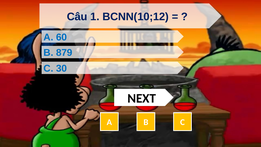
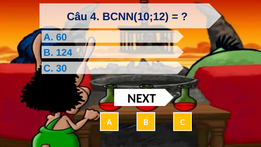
1: 1 -> 4 (95, 17)
879: 879 -> 124 (64, 53)
